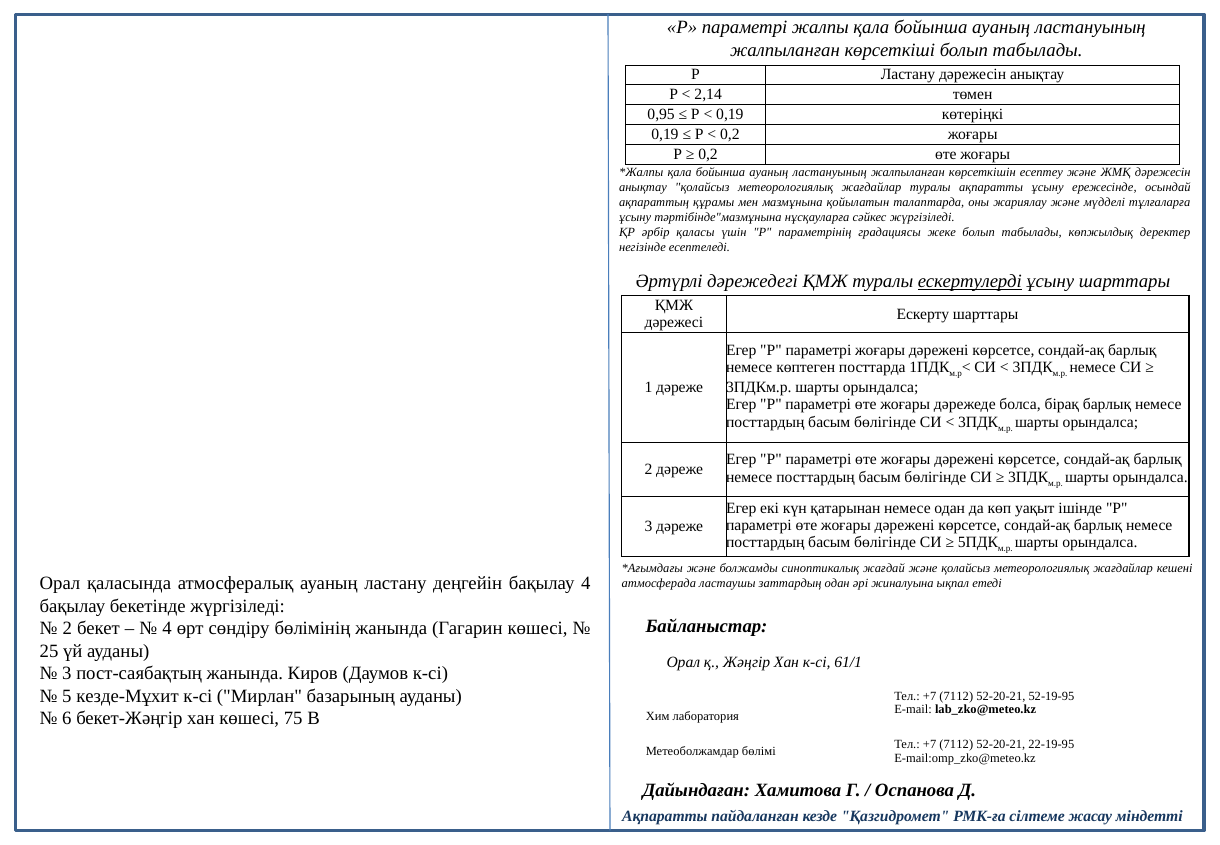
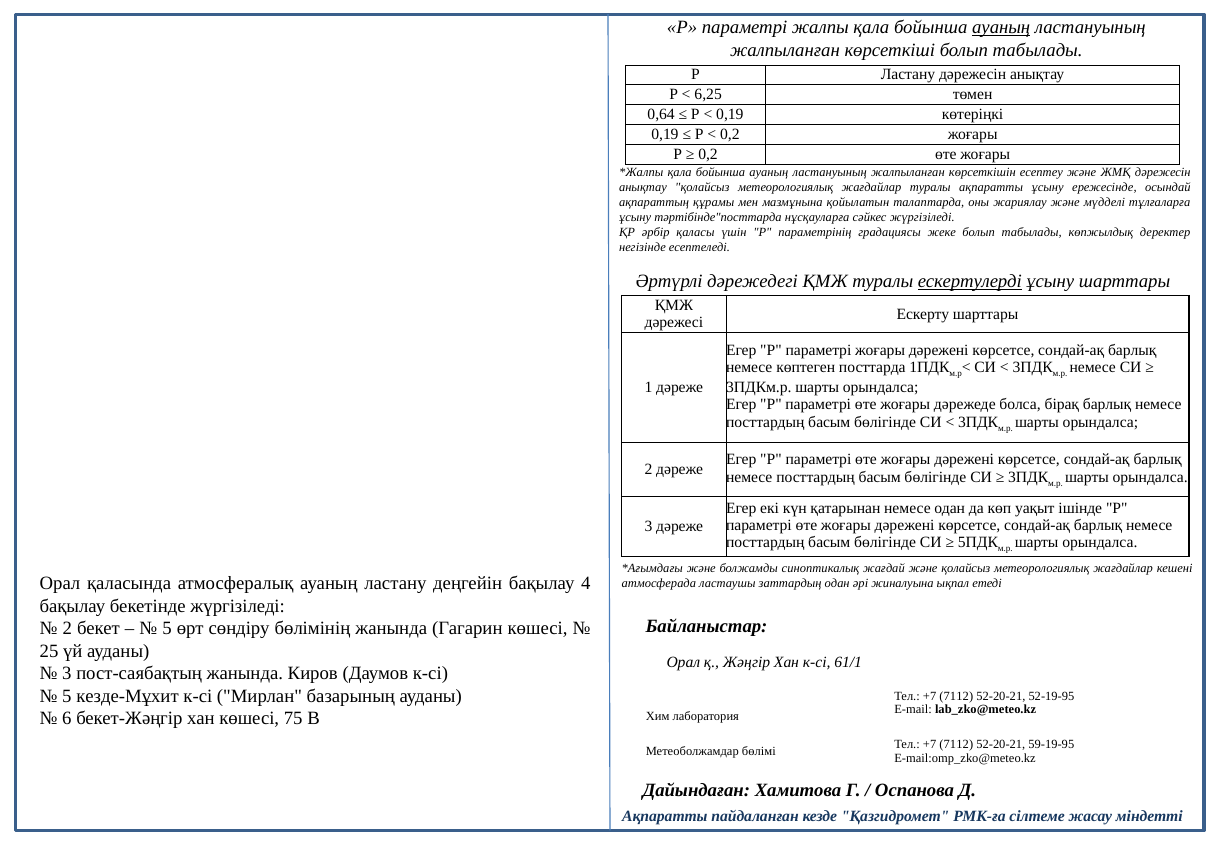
ауаның underline: none -> present (1001, 27)
2,14: 2,14 -> 6,25 (708, 94)
0,95: 0,95 -> 0,64 (661, 114)
тәртібінде"мазмұнына: тәртібінде"мазмұнына -> тәртібінде"посттарда (718, 217)
4: 4 -> 5 (167, 628)
22-19-95: 22-19-95 -> 59-19-95 (1051, 744)
